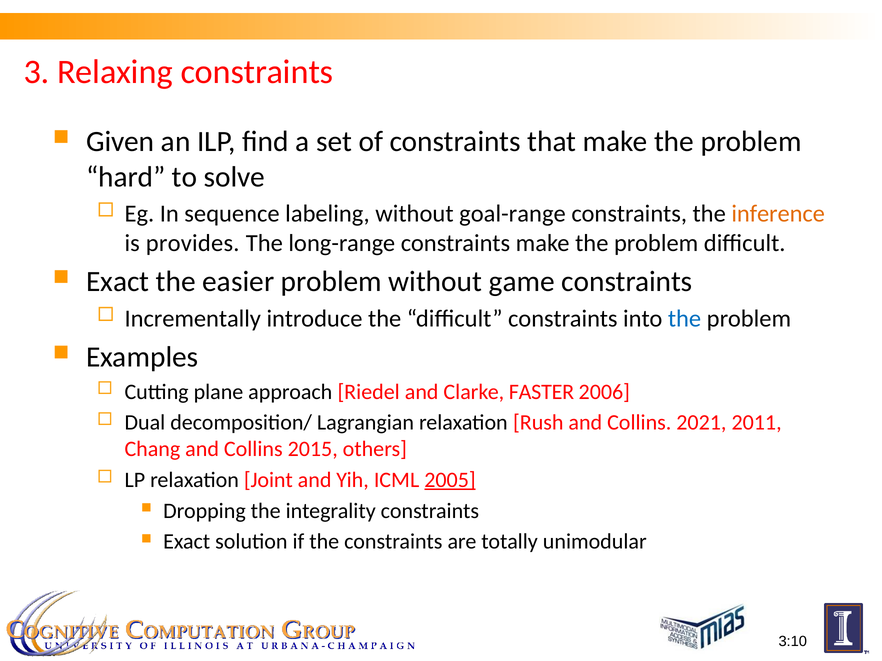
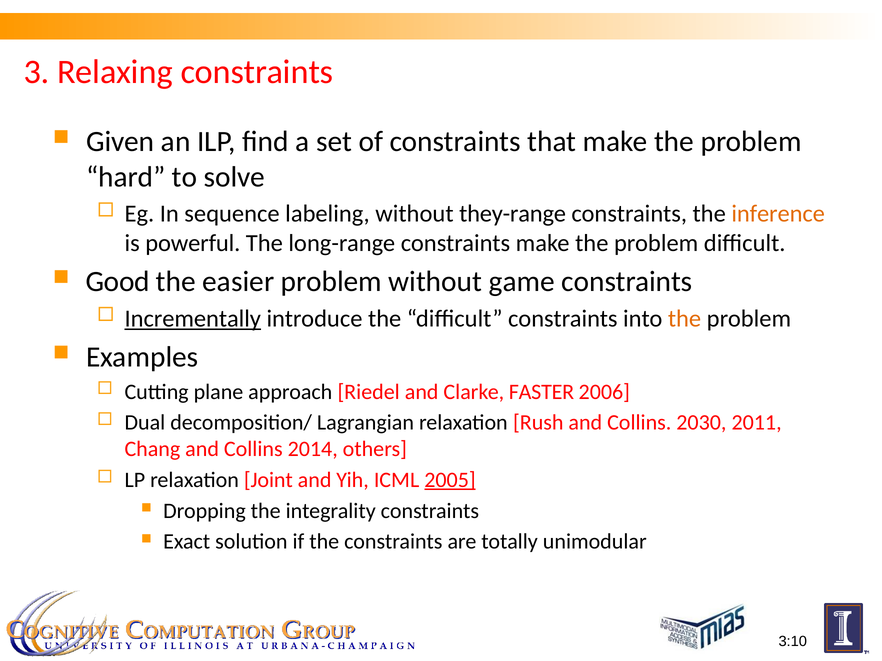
goal-range: goal-range -> they-range (513, 214)
provides: provides -> powerful (193, 243)
Exact: Exact -> Good (118, 282)
Incrementally underline: none -> present (193, 319)
the colour: blue -> orange (685, 319)
2021: 2021 -> 2030 (701, 423)
2015: 2015 -> 2014 (313, 449)
